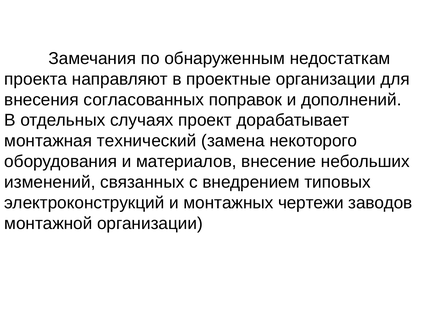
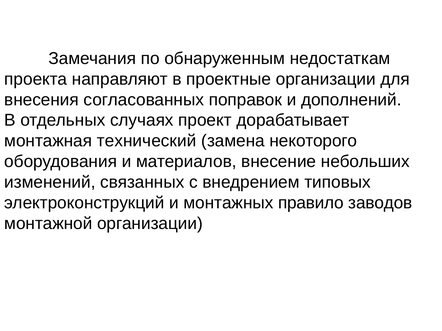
чертежи: чертежи -> правило (311, 203)
